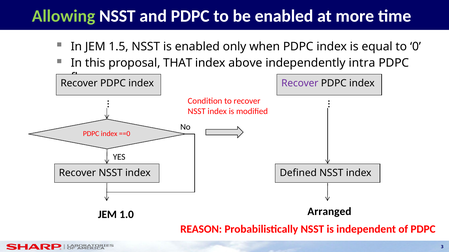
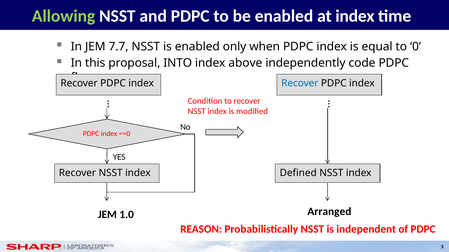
at more: more -> index (355, 16)
1.5: 1.5 -> 7.7 (119, 47)
THAT: THAT -> INTO (178, 63)
intra: intra -> code (362, 63)
Recover colour: purple -> blue (300, 83)
